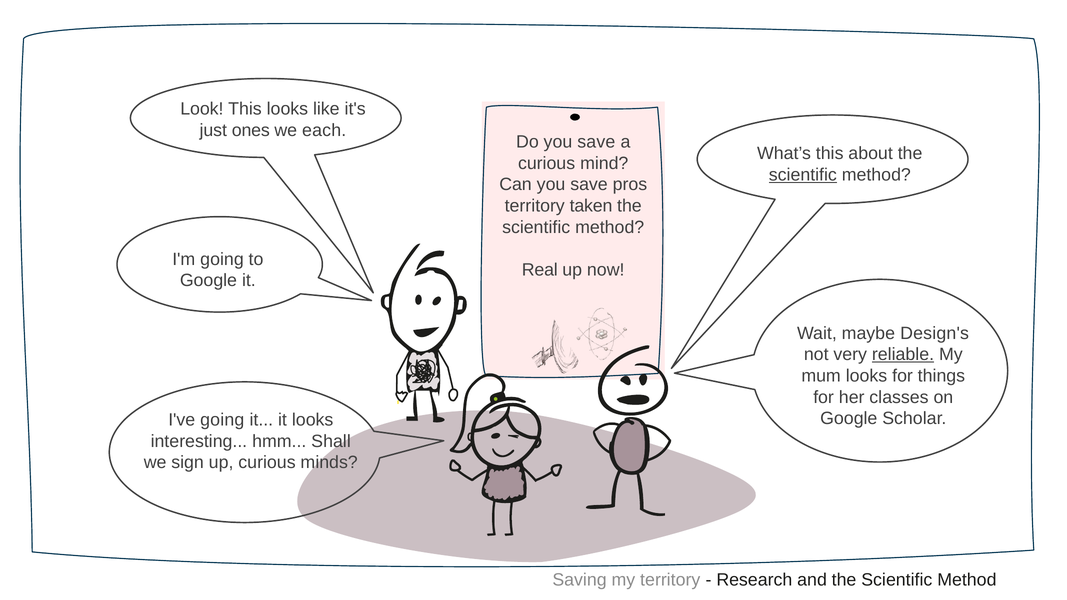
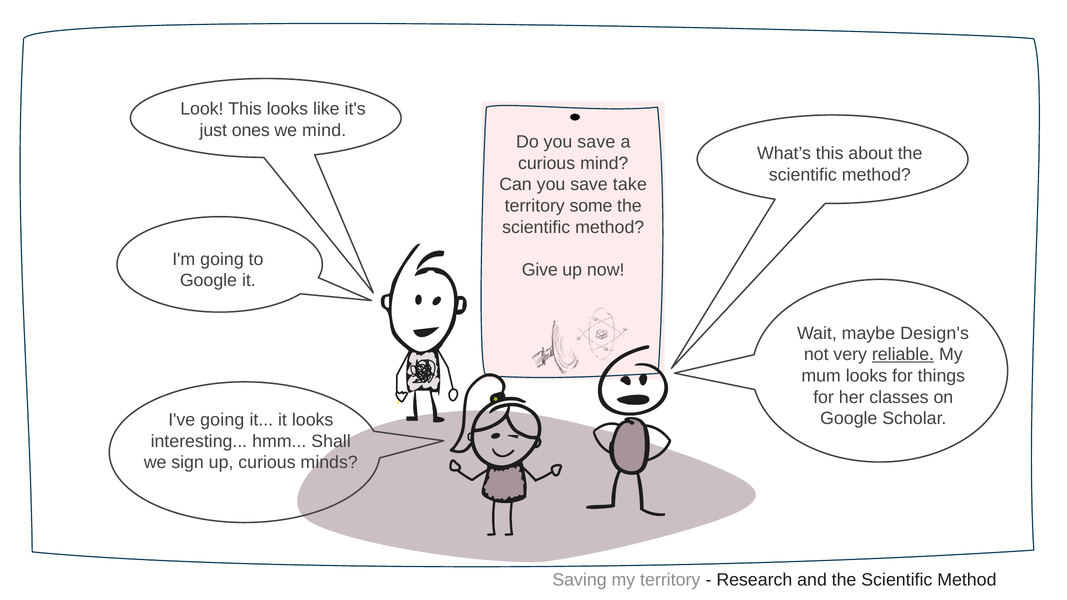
we each: each -> mind (324, 130)
scientific underline: present -> none (803, 175)
pros: pros -> take (630, 185)
taken: taken -> some (591, 206)
Real: Real -> Give (540, 270)
